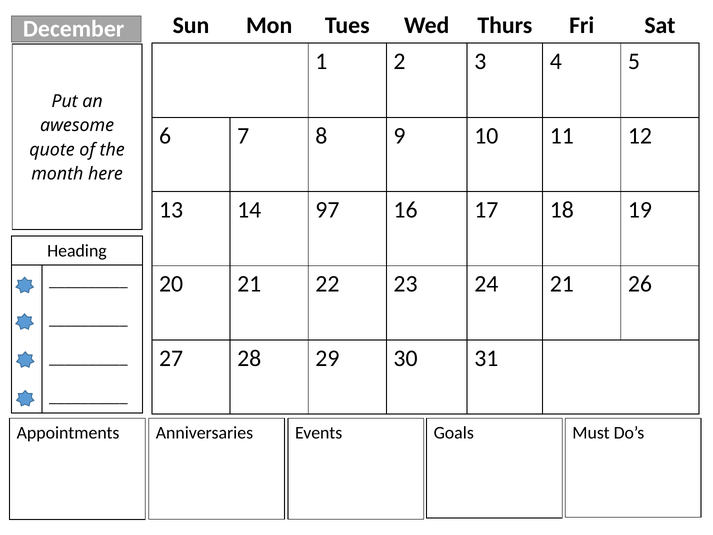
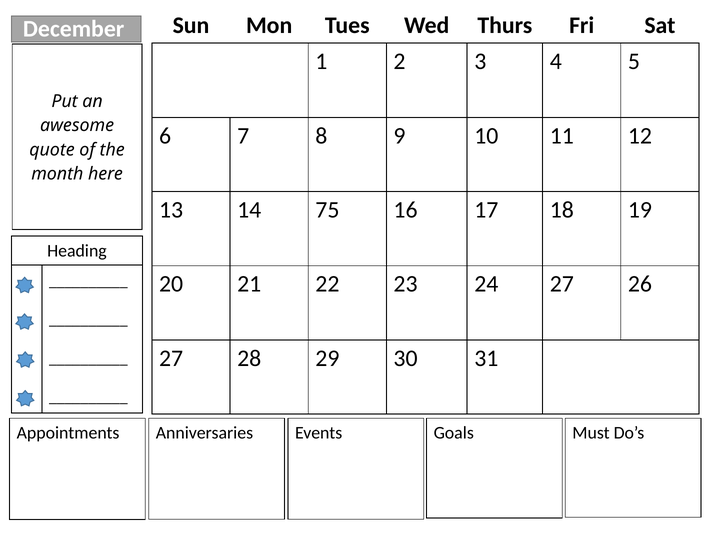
97: 97 -> 75 (327, 210)
24 21: 21 -> 27 (562, 284)
